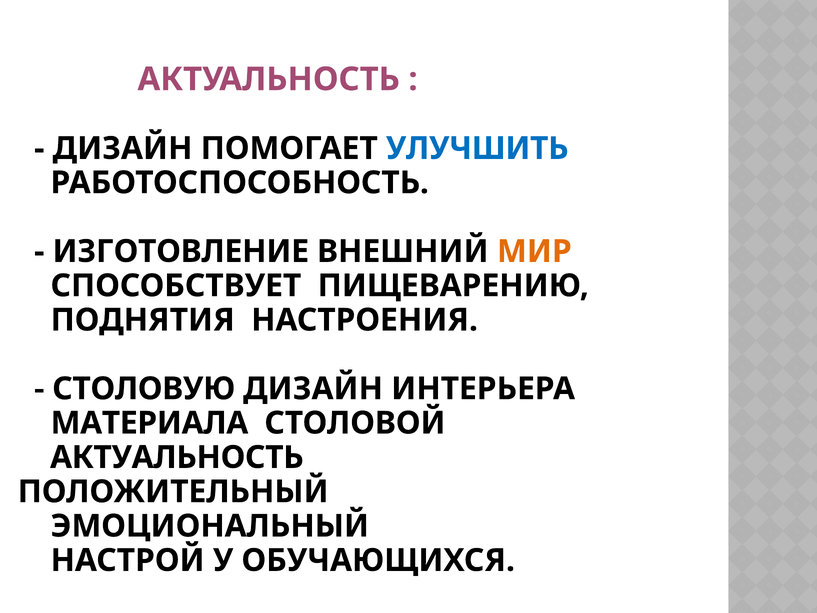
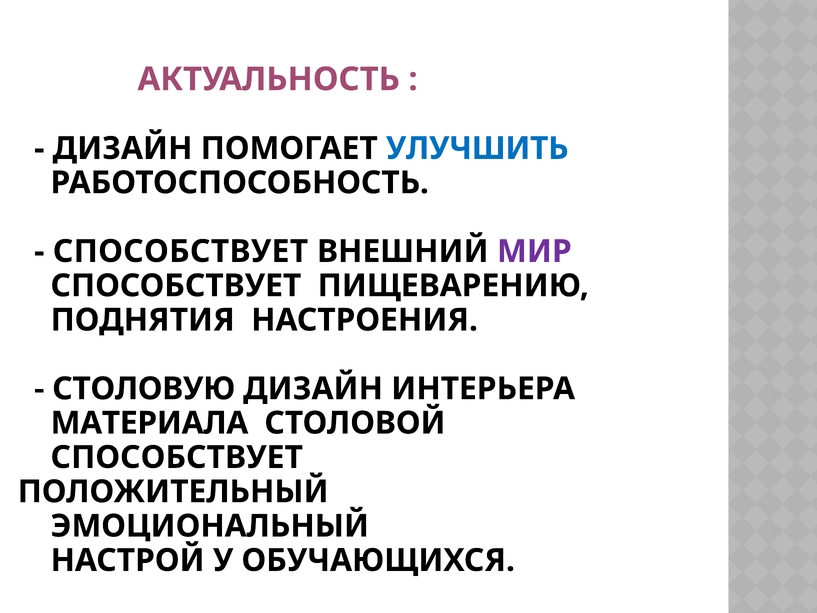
ИЗГОТОВЛЕНИЕ: ИЗГОТОВЛЕНИЕ -> СПОСОБСТВУЕТ (180, 251)
МИР colour: orange -> purple (534, 251)
АКТУАЛЬНОСТЬ: АКТУАЛЬНОСТЬ -> СПОСОБСТВУЕТ (177, 457)
